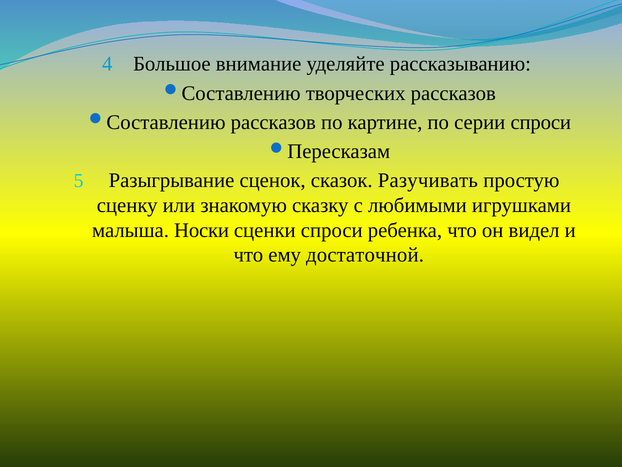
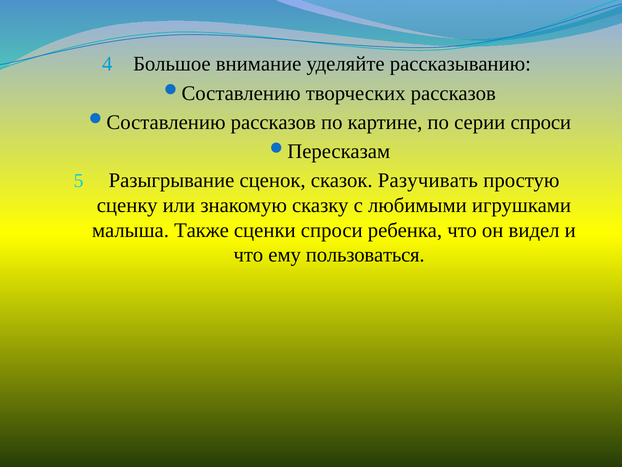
Носки: Носки -> Также (202, 230)
достаточной: достаточной -> пользоваться (365, 255)
